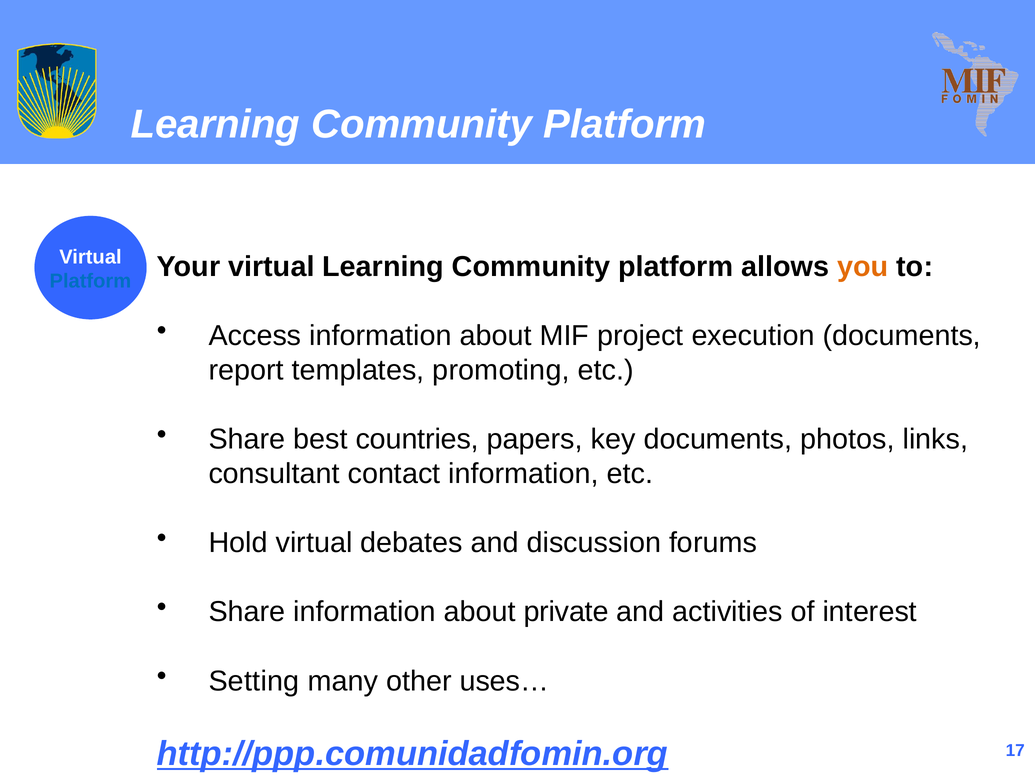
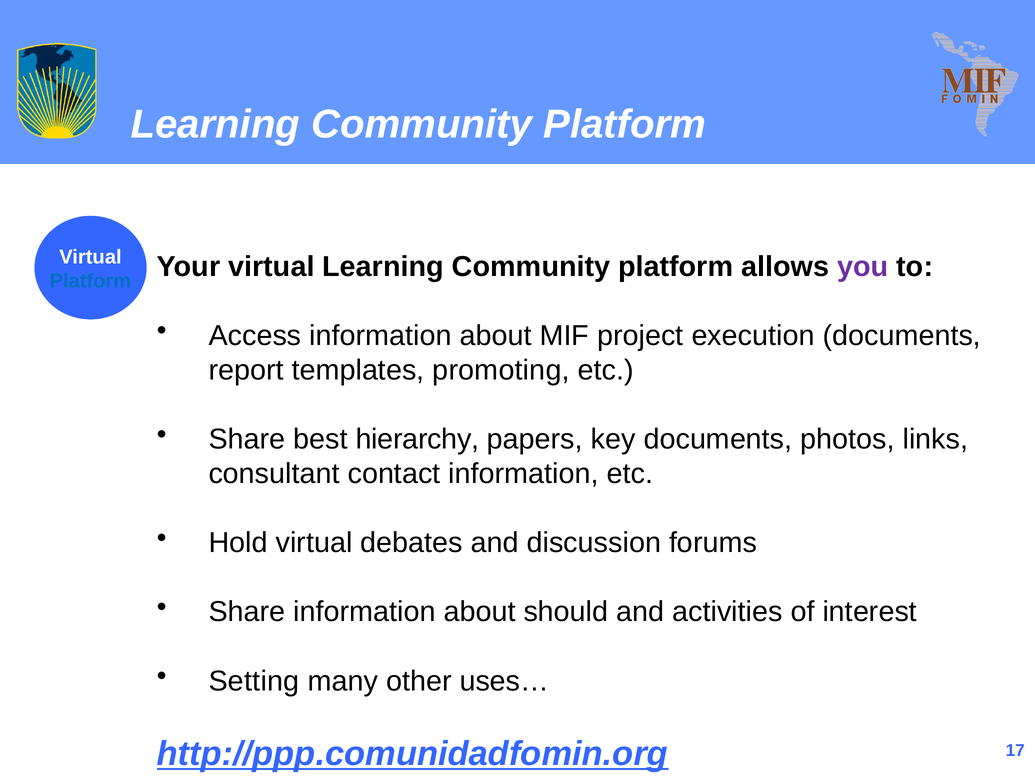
you colour: orange -> purple (863, 266)
countries: countries -> hierarchy (417, 439)
private: private -> should (566, 611)
